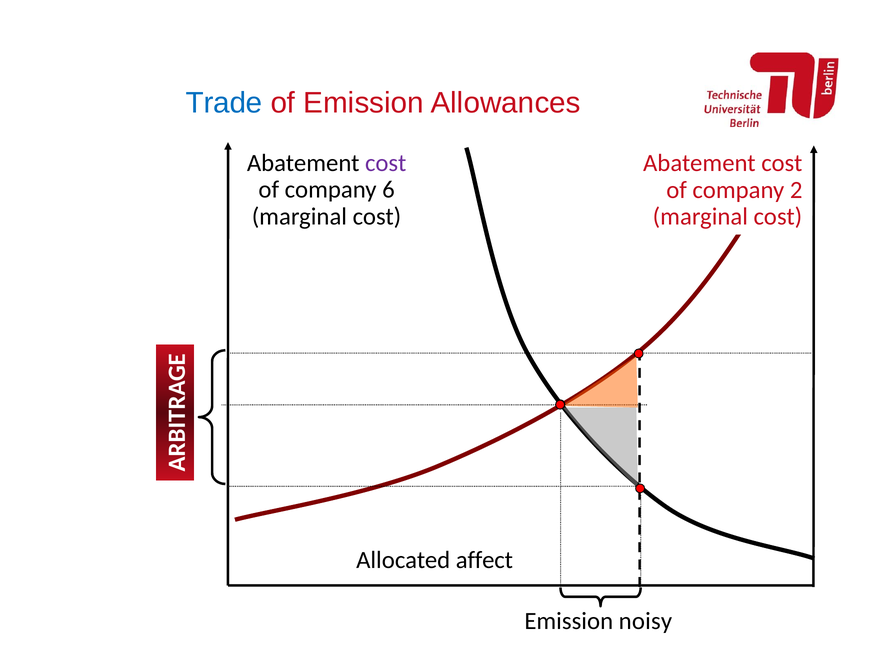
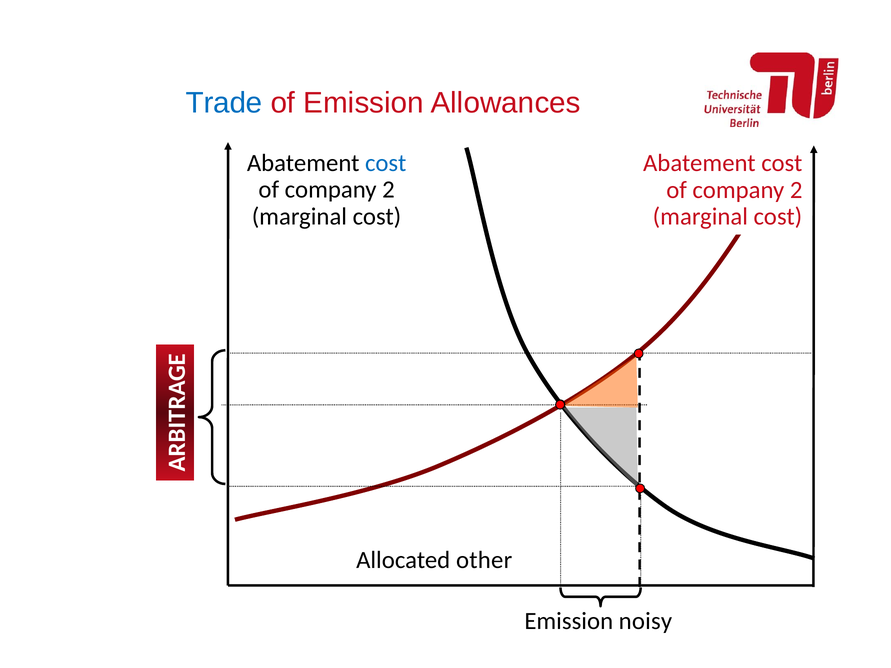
cost colour: purple -> blue (386, 163)
6: 6 -> 2 (388, 190)
affect: affect -> other (484, 561)
